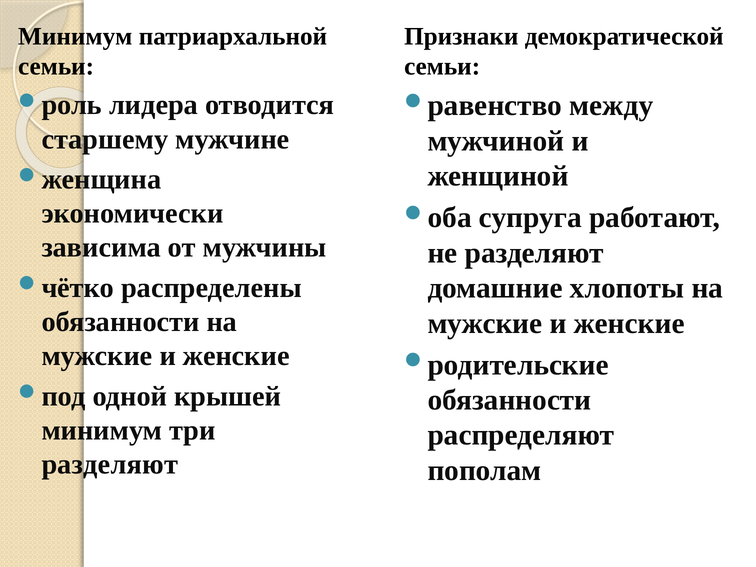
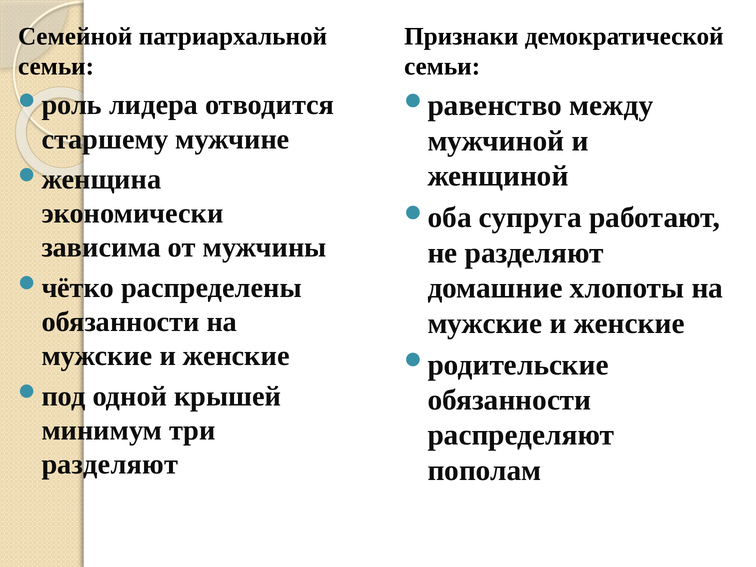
Минимум: Минимум -> Семейной (75, 36)
